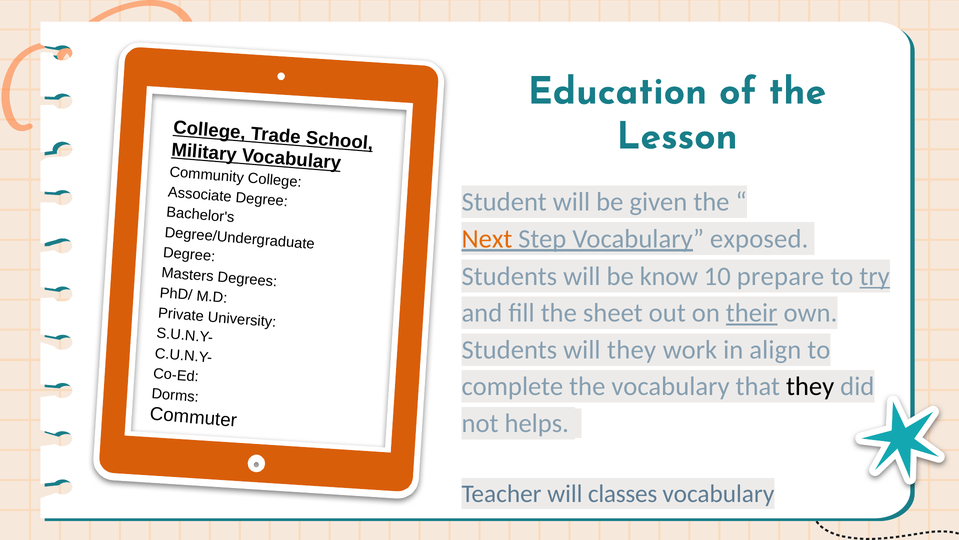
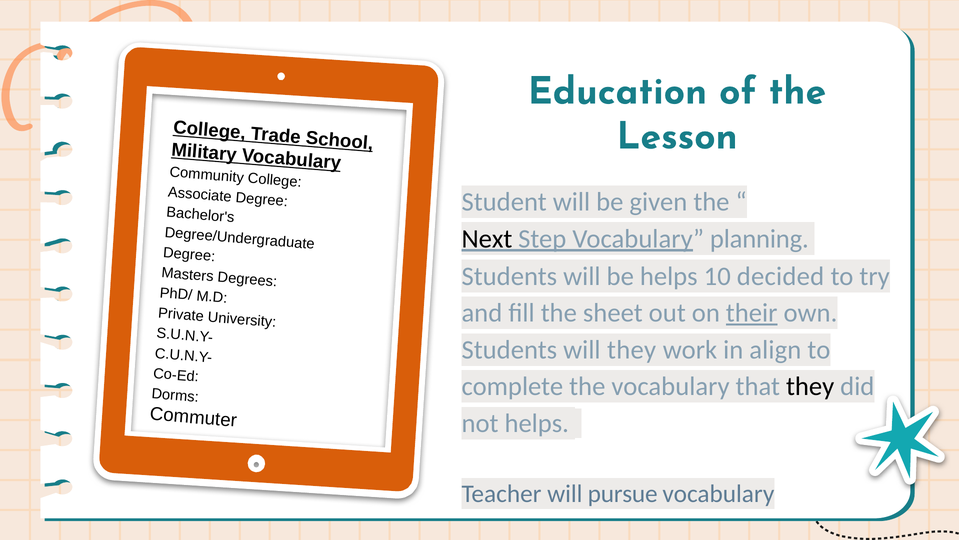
Next colour: orange -> black (487, 239)
exposed: exposed -> planning (759, 239)
be know: know -> helps (669, 276)
prepare: prepare -> decided (780, 276)
try underline: present -> none (875, 276)
classes: classes -> pursue (623, 494)
